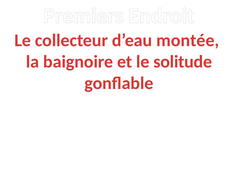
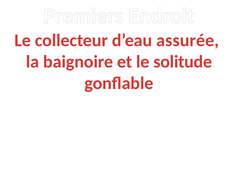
montée: montée -> assurée (188, 41)
